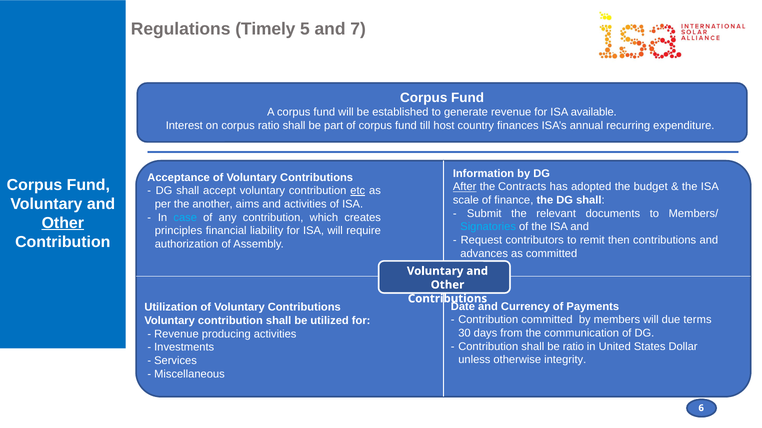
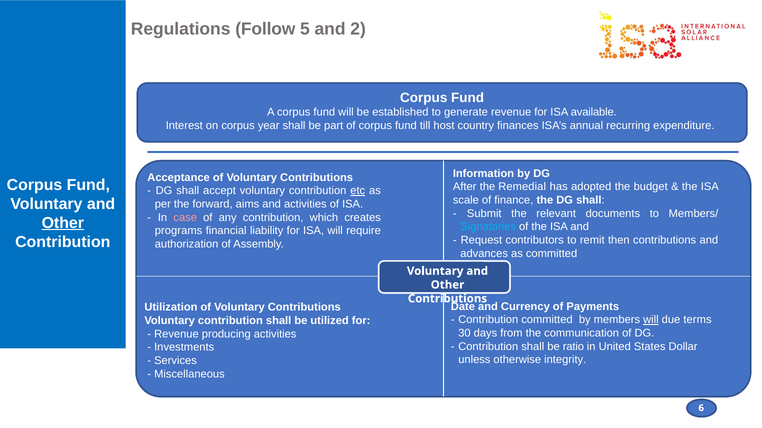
Timely: Timely -> Follow (265, 29)
7: 7 -> 2 (358, 29)
corpus ratio: ratio -> year (269, 126)
After underline: present -> none (465, 187)
Contracts: Contracts -> Remedial (522, 187)
another: another -> forward (213, 204)
case colour: light blue -> pink (185, 218)
principles: principles -> programs (179, 231)
will underline: none -> present (651, 320)
